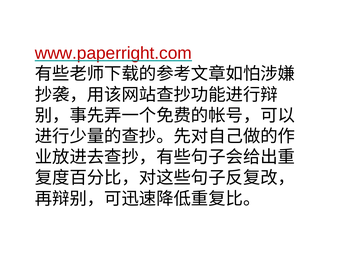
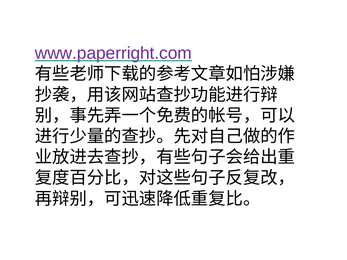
www.paperright.com colour: red -> purple (113, 53)
